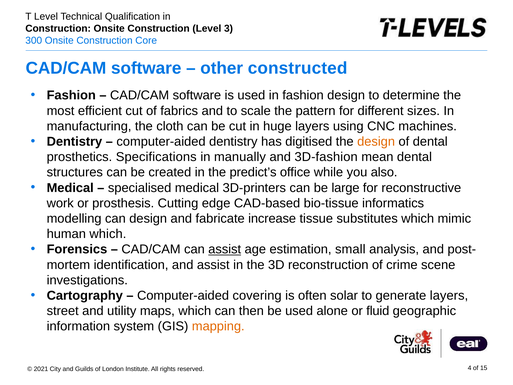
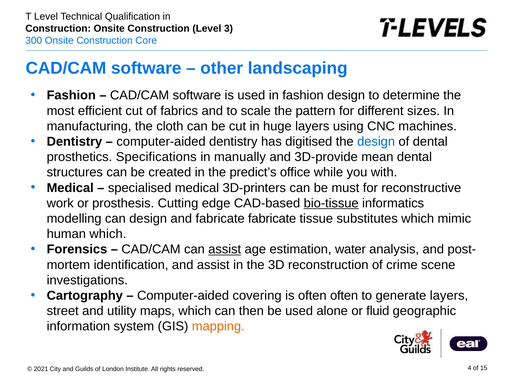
constructed: constructed -> landscaping (298, 68)
design colour: orange -> blue (376, 141)
3D-fashion: 3D-fashion -> 3D-provide (326, 157)
also: also -> with (384, 172)
large: large -> must (345, 188)
bio-tissue underline: none -> present (331, 203)
fabricate increase: increase -> fabricate (272, 218)
small: small -> water (350, 249)
often solar: solar -> often (344, 295)
